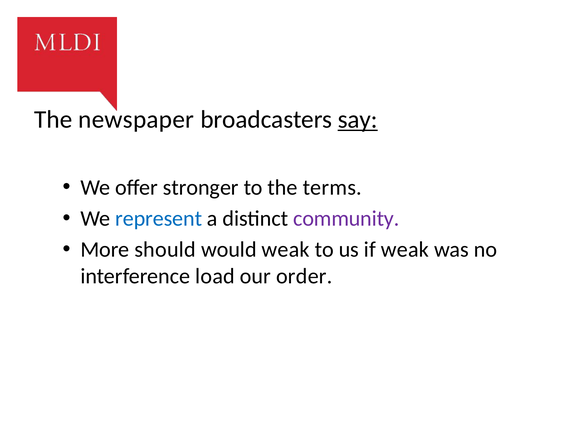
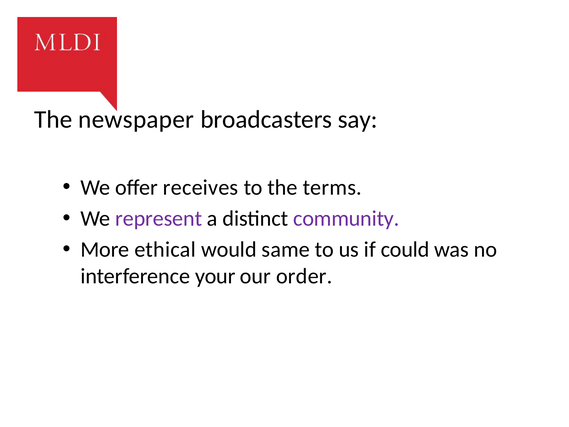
say underline: present -> none (358, 119)
stronger: stronger -> receives (201, 187)
represent colour: blue -> purple (159, 218)
should: should -> ethical (165, 249)
would weak: weak -> same (286, 249)
if weak: weak -> could (405, 249)
load: load -> your (215, 276)
